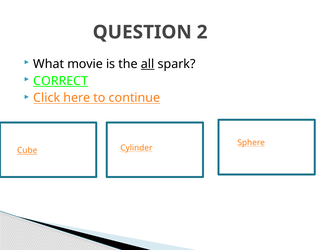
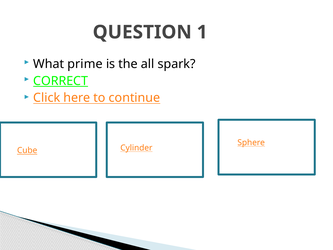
2: 2 -> 1 (202, 32)
movie: movie -> prime (85, 64)
all underline: present -> none (148, 64)
